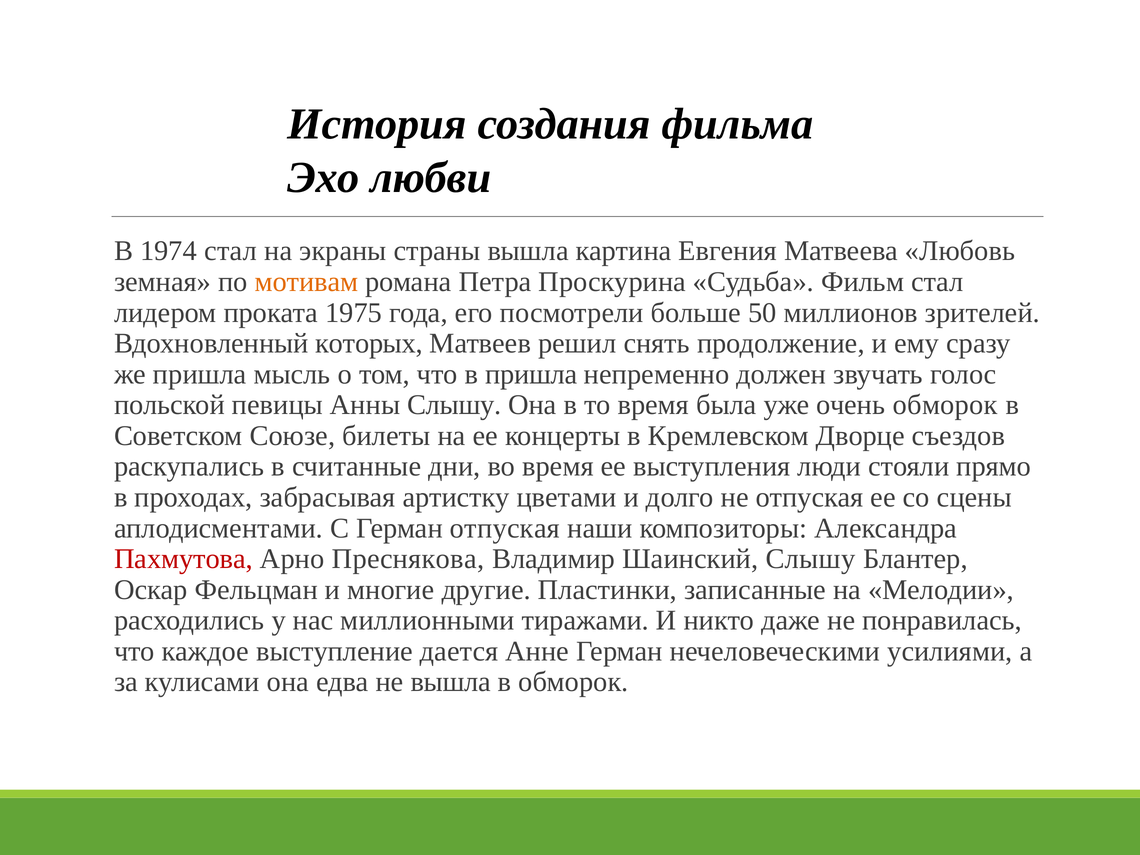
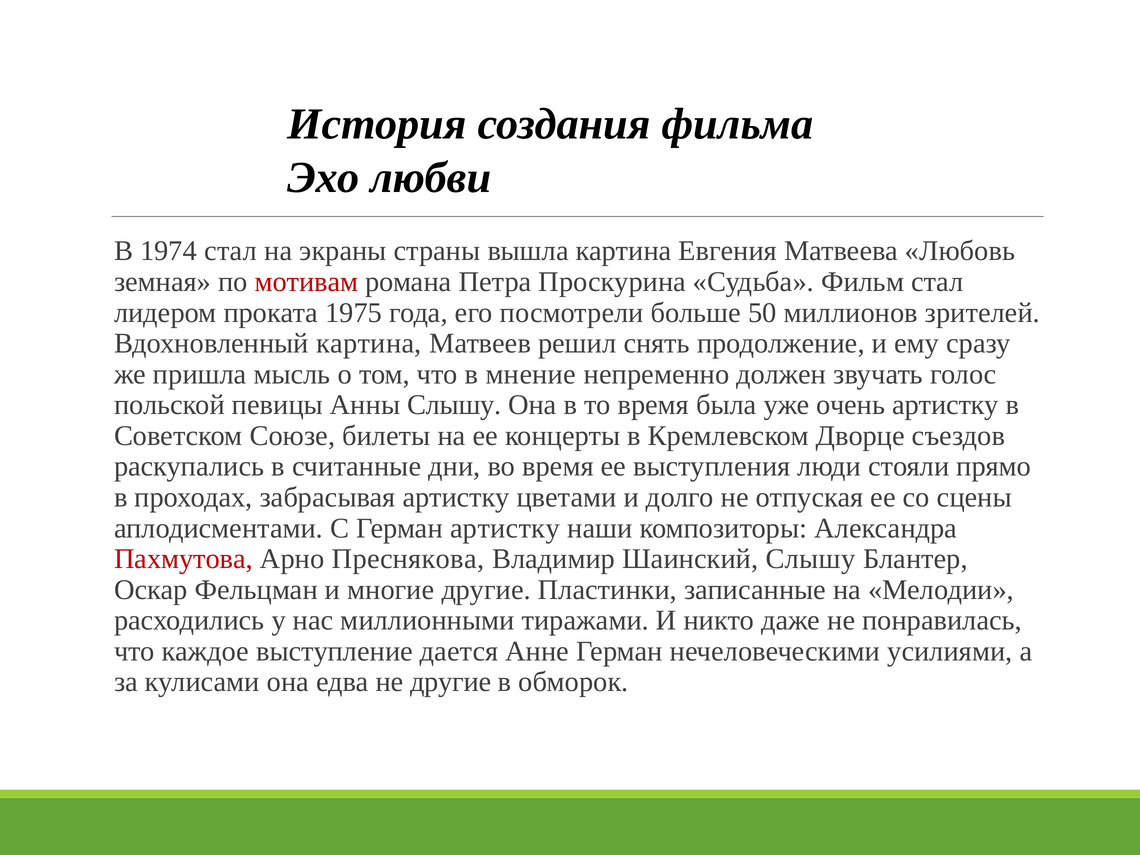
мотивам colour: orange -> red (306, 282)
Вдохновленный которых: которых -> картина (369, 343)
в пришла: пришла -> мнение (531, 374)
очень обморок: обморок -> артистку (946, 405)
Герман отпуская: отпуская -> артистку (505, 528)
не вышла: вышла -> другие (451, 682)
